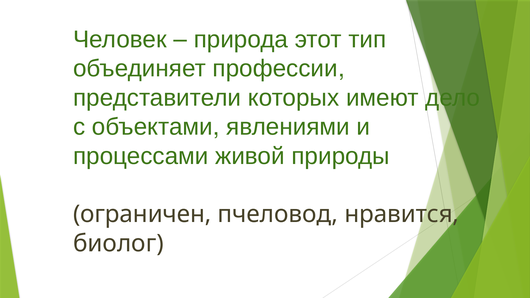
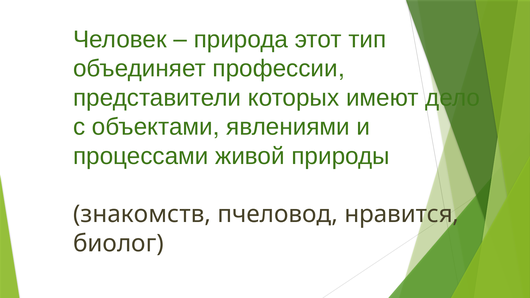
ограничен: ограничен -> знакомств (142, 214)
